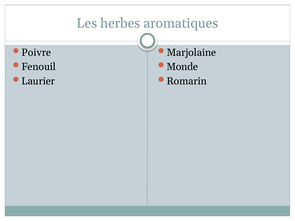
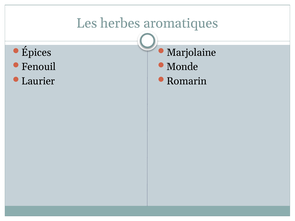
Poivre: Poivre -> Épices (36, 53)
